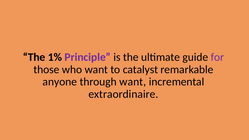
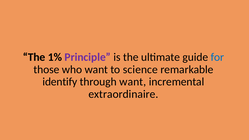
for colour: purple -> blue (217, 57)
catalyst: catalyst -> science (140, 70)
anyone: anyone -> identify (60, 82)
